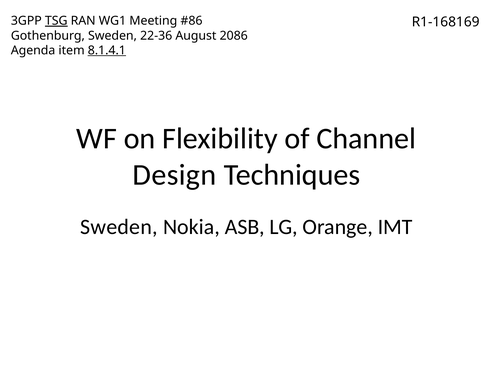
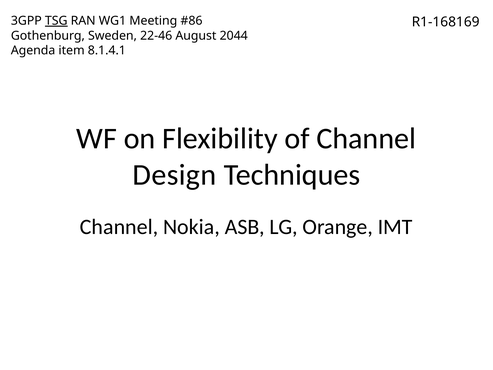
22-36: 22-36 -> 22-46 (156, 36)
2086: 2086 -> 2044 (234, 36)
8.1.4.1 underline: present -> none (107, 50)
Sweden: Sweden -> Channel (119, 227)
